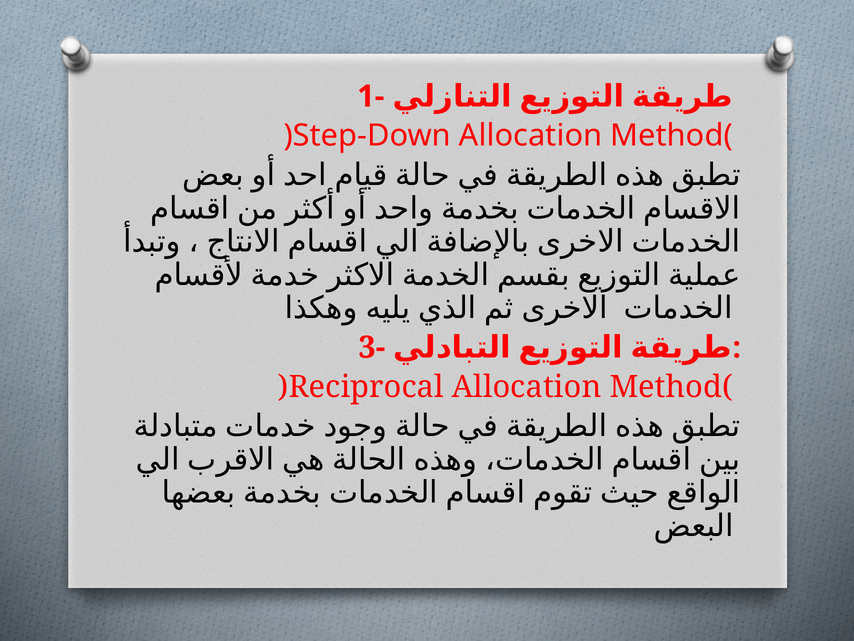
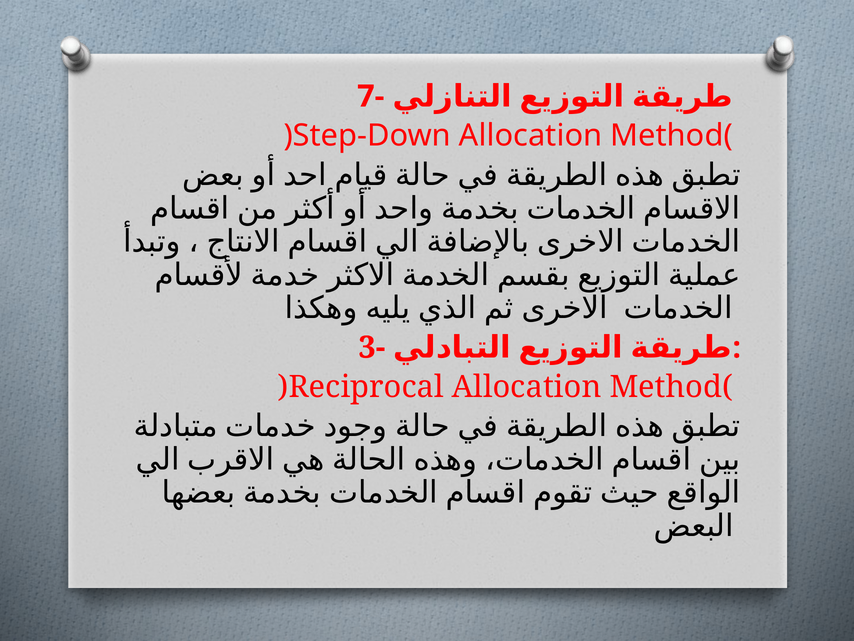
1-: 1- -> 7- (371, 96)
